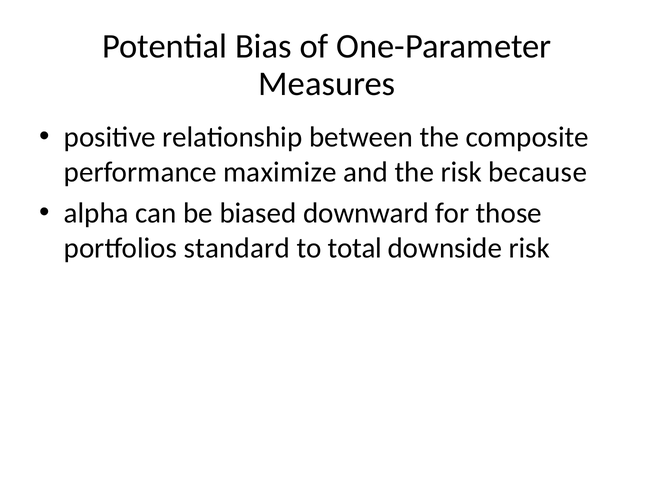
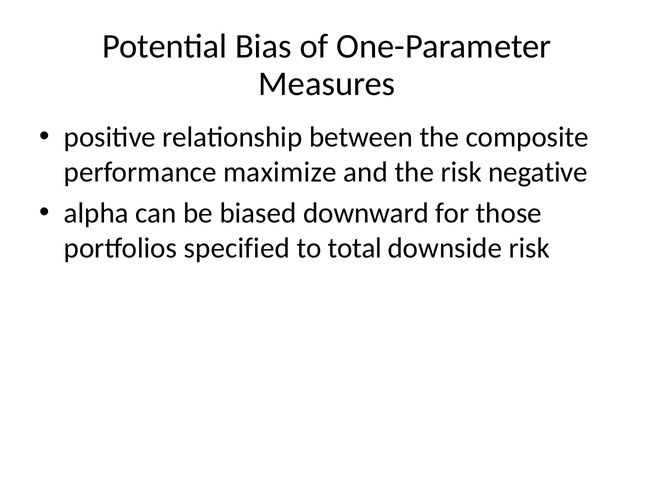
because: because -> negative (538, 172)
standard: standard -> specified (237, 248)
